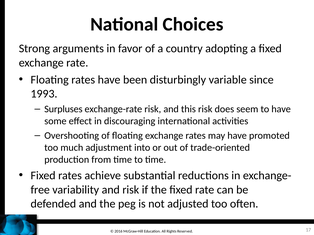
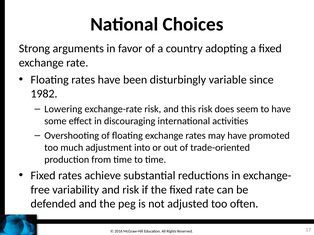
1993: 1993 -> 1982 (44, 94)
Surpluses: Surpluses -> Lowering (63, 109)
